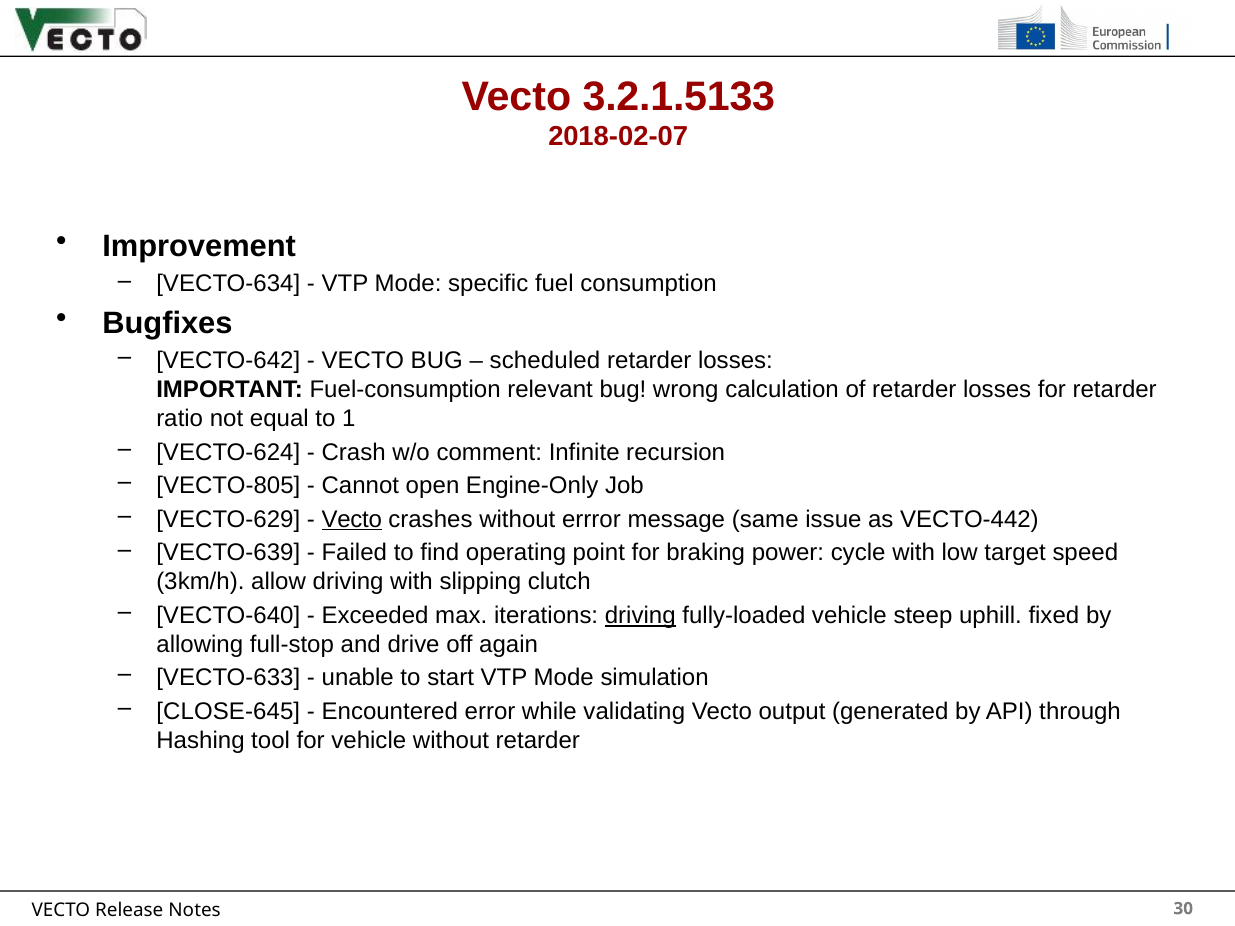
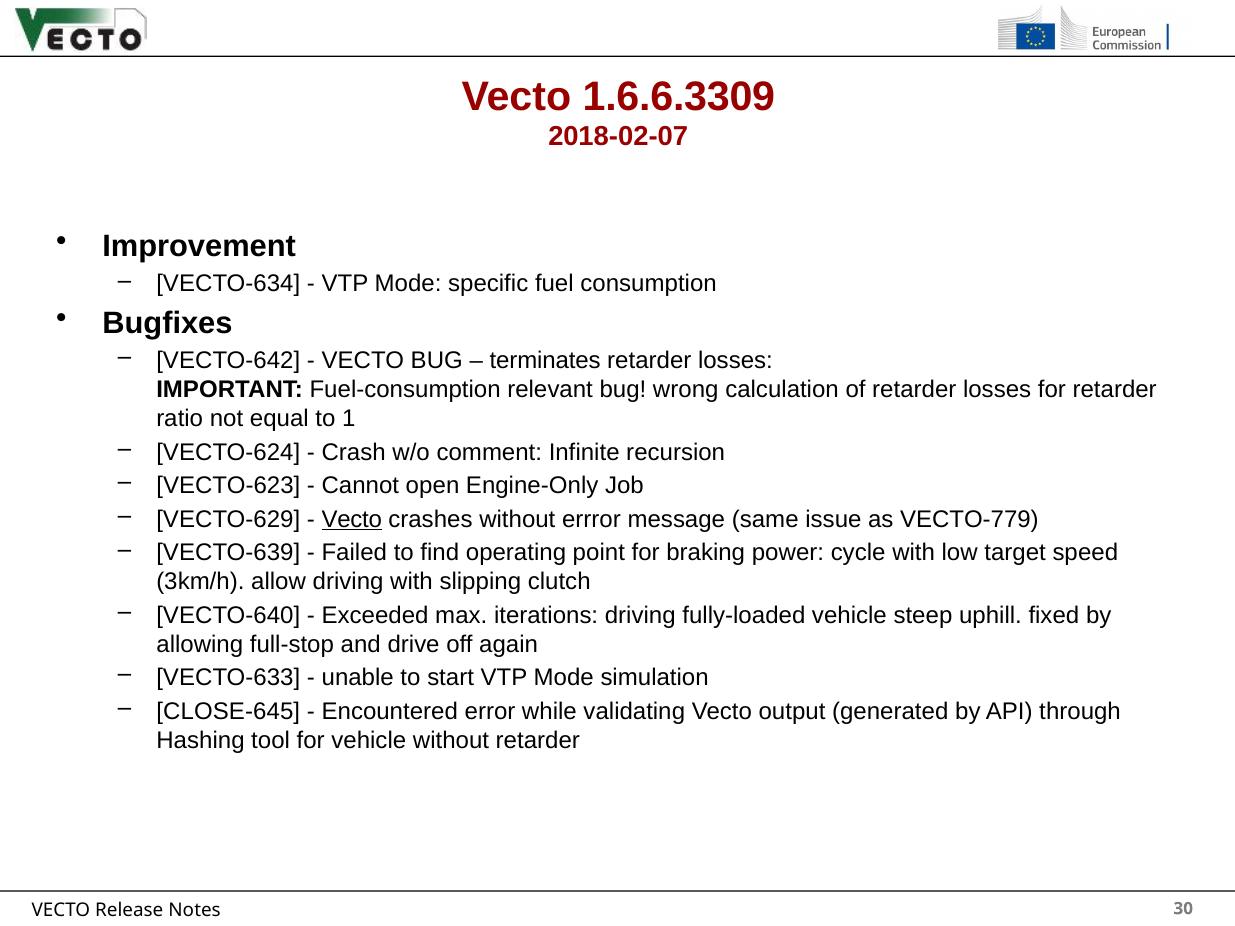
3.2.1.5133: 3.2.1.5133 -> 1.6.6.3309 (679, 97)
scheduled: scheduled -> terminates (545, 361)
VECTO-805: VECTO-805 -> VECTO-623 (228, 486)
VECTO-442: VECTO-442 -> VECTO-779 (969, 520)
driving underline: present -> none (640, 616)
